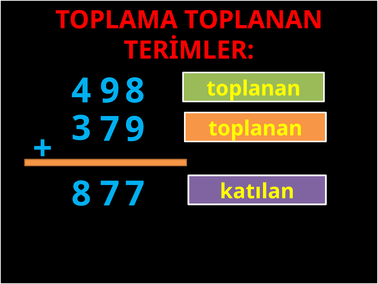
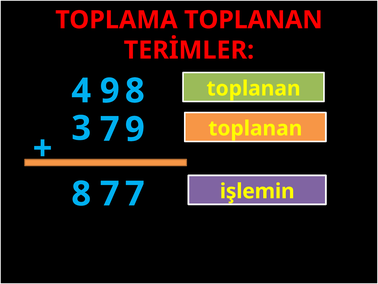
katılan: katılan -> işlemin (257, 191)
